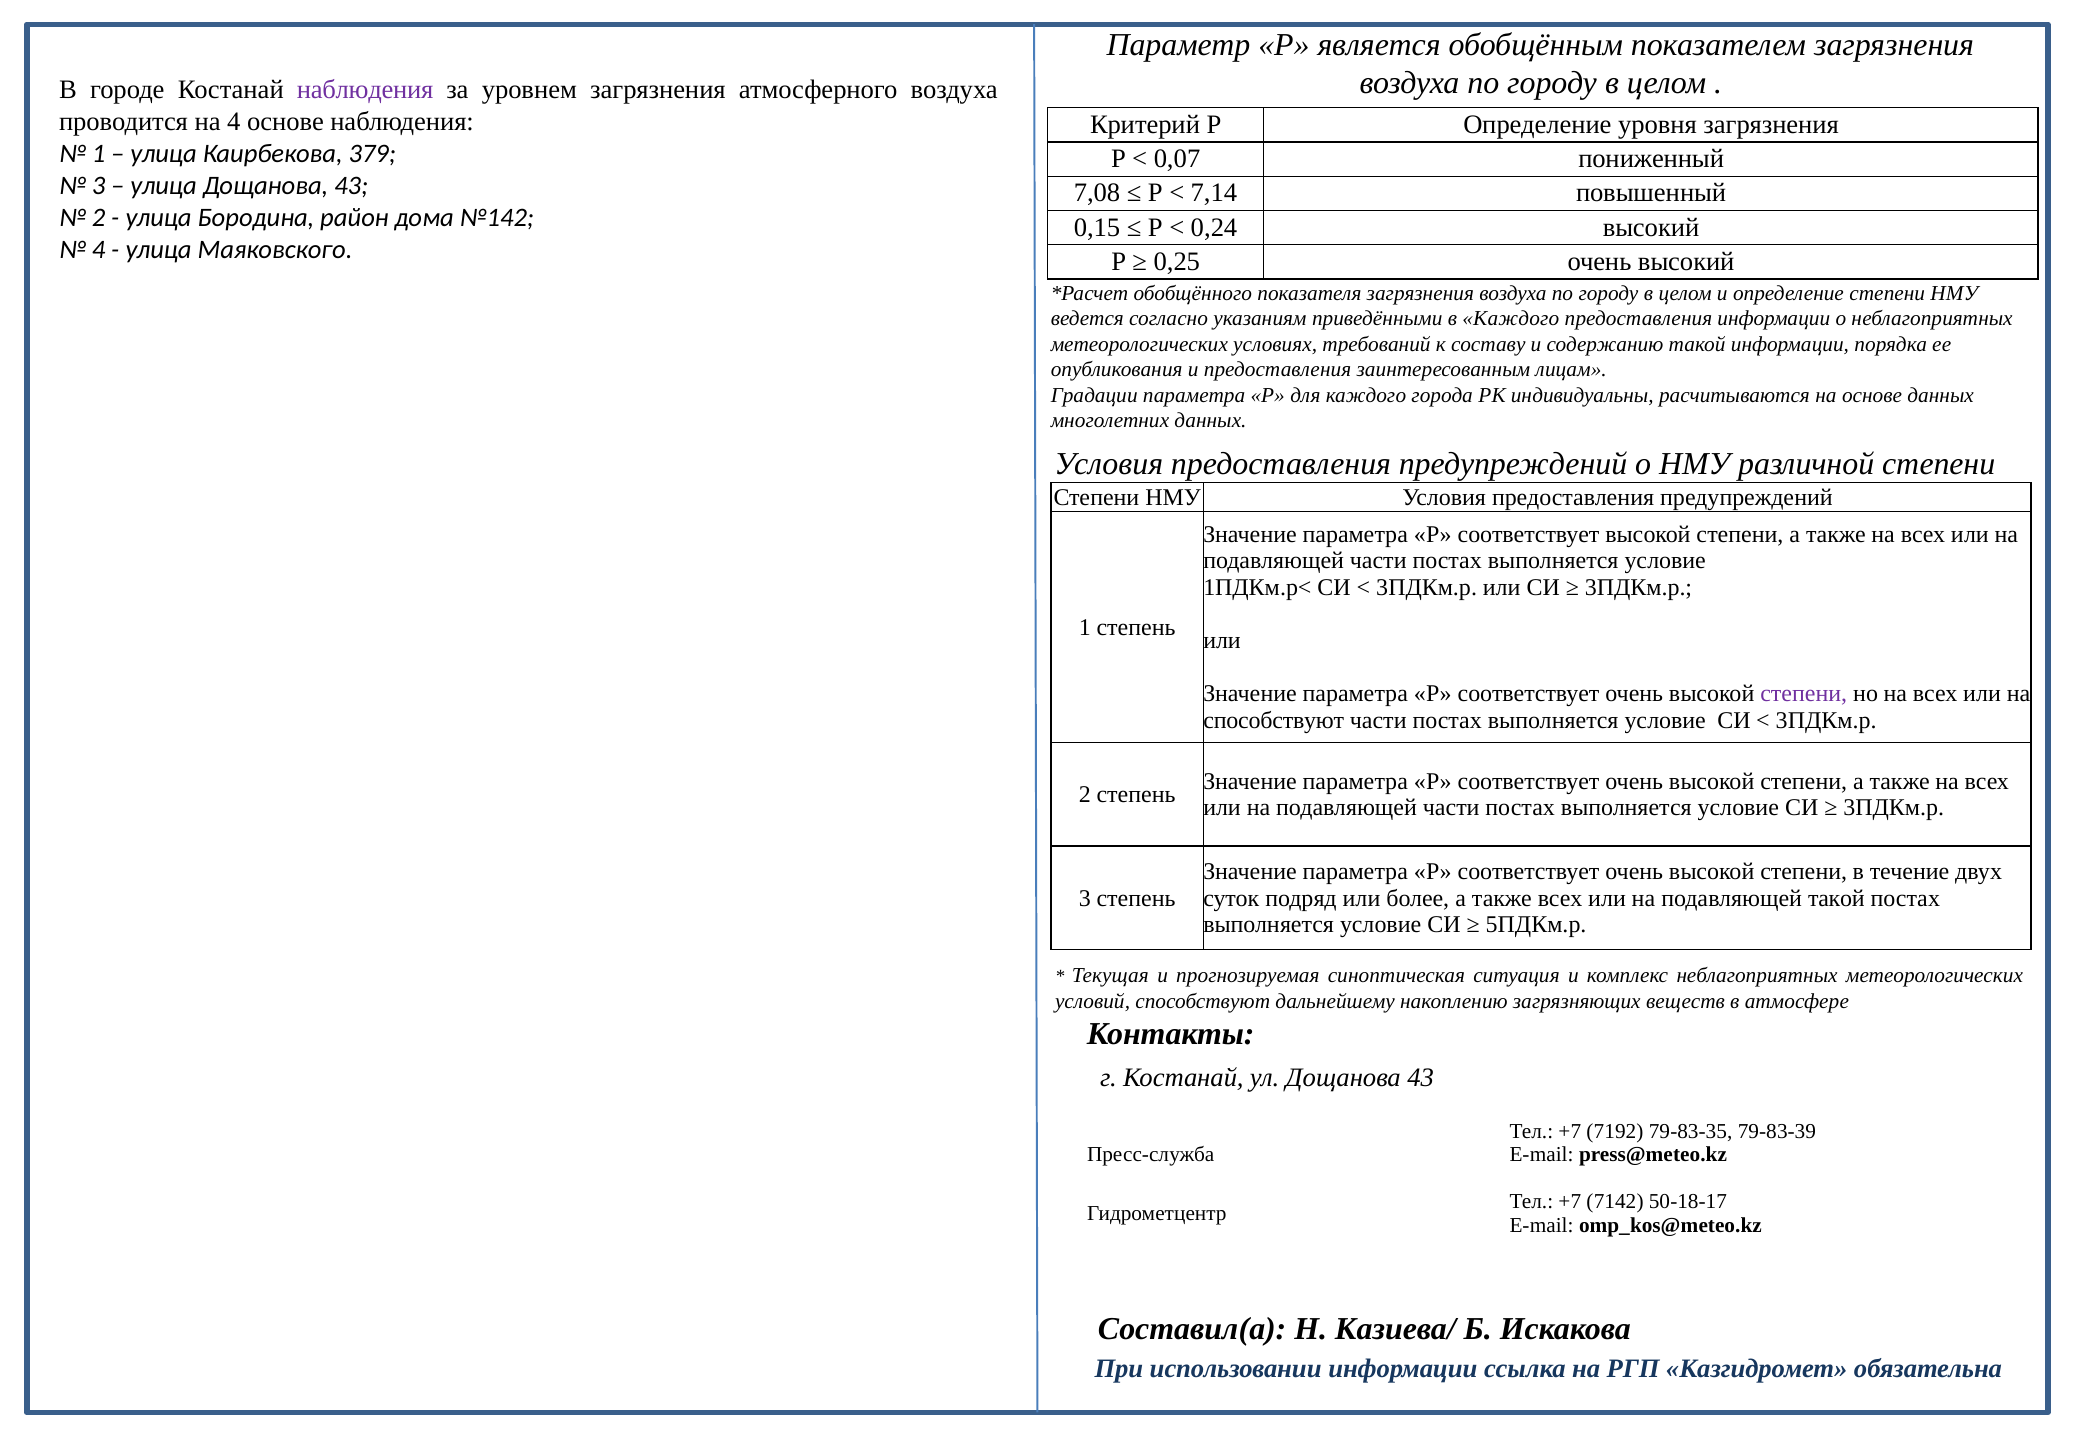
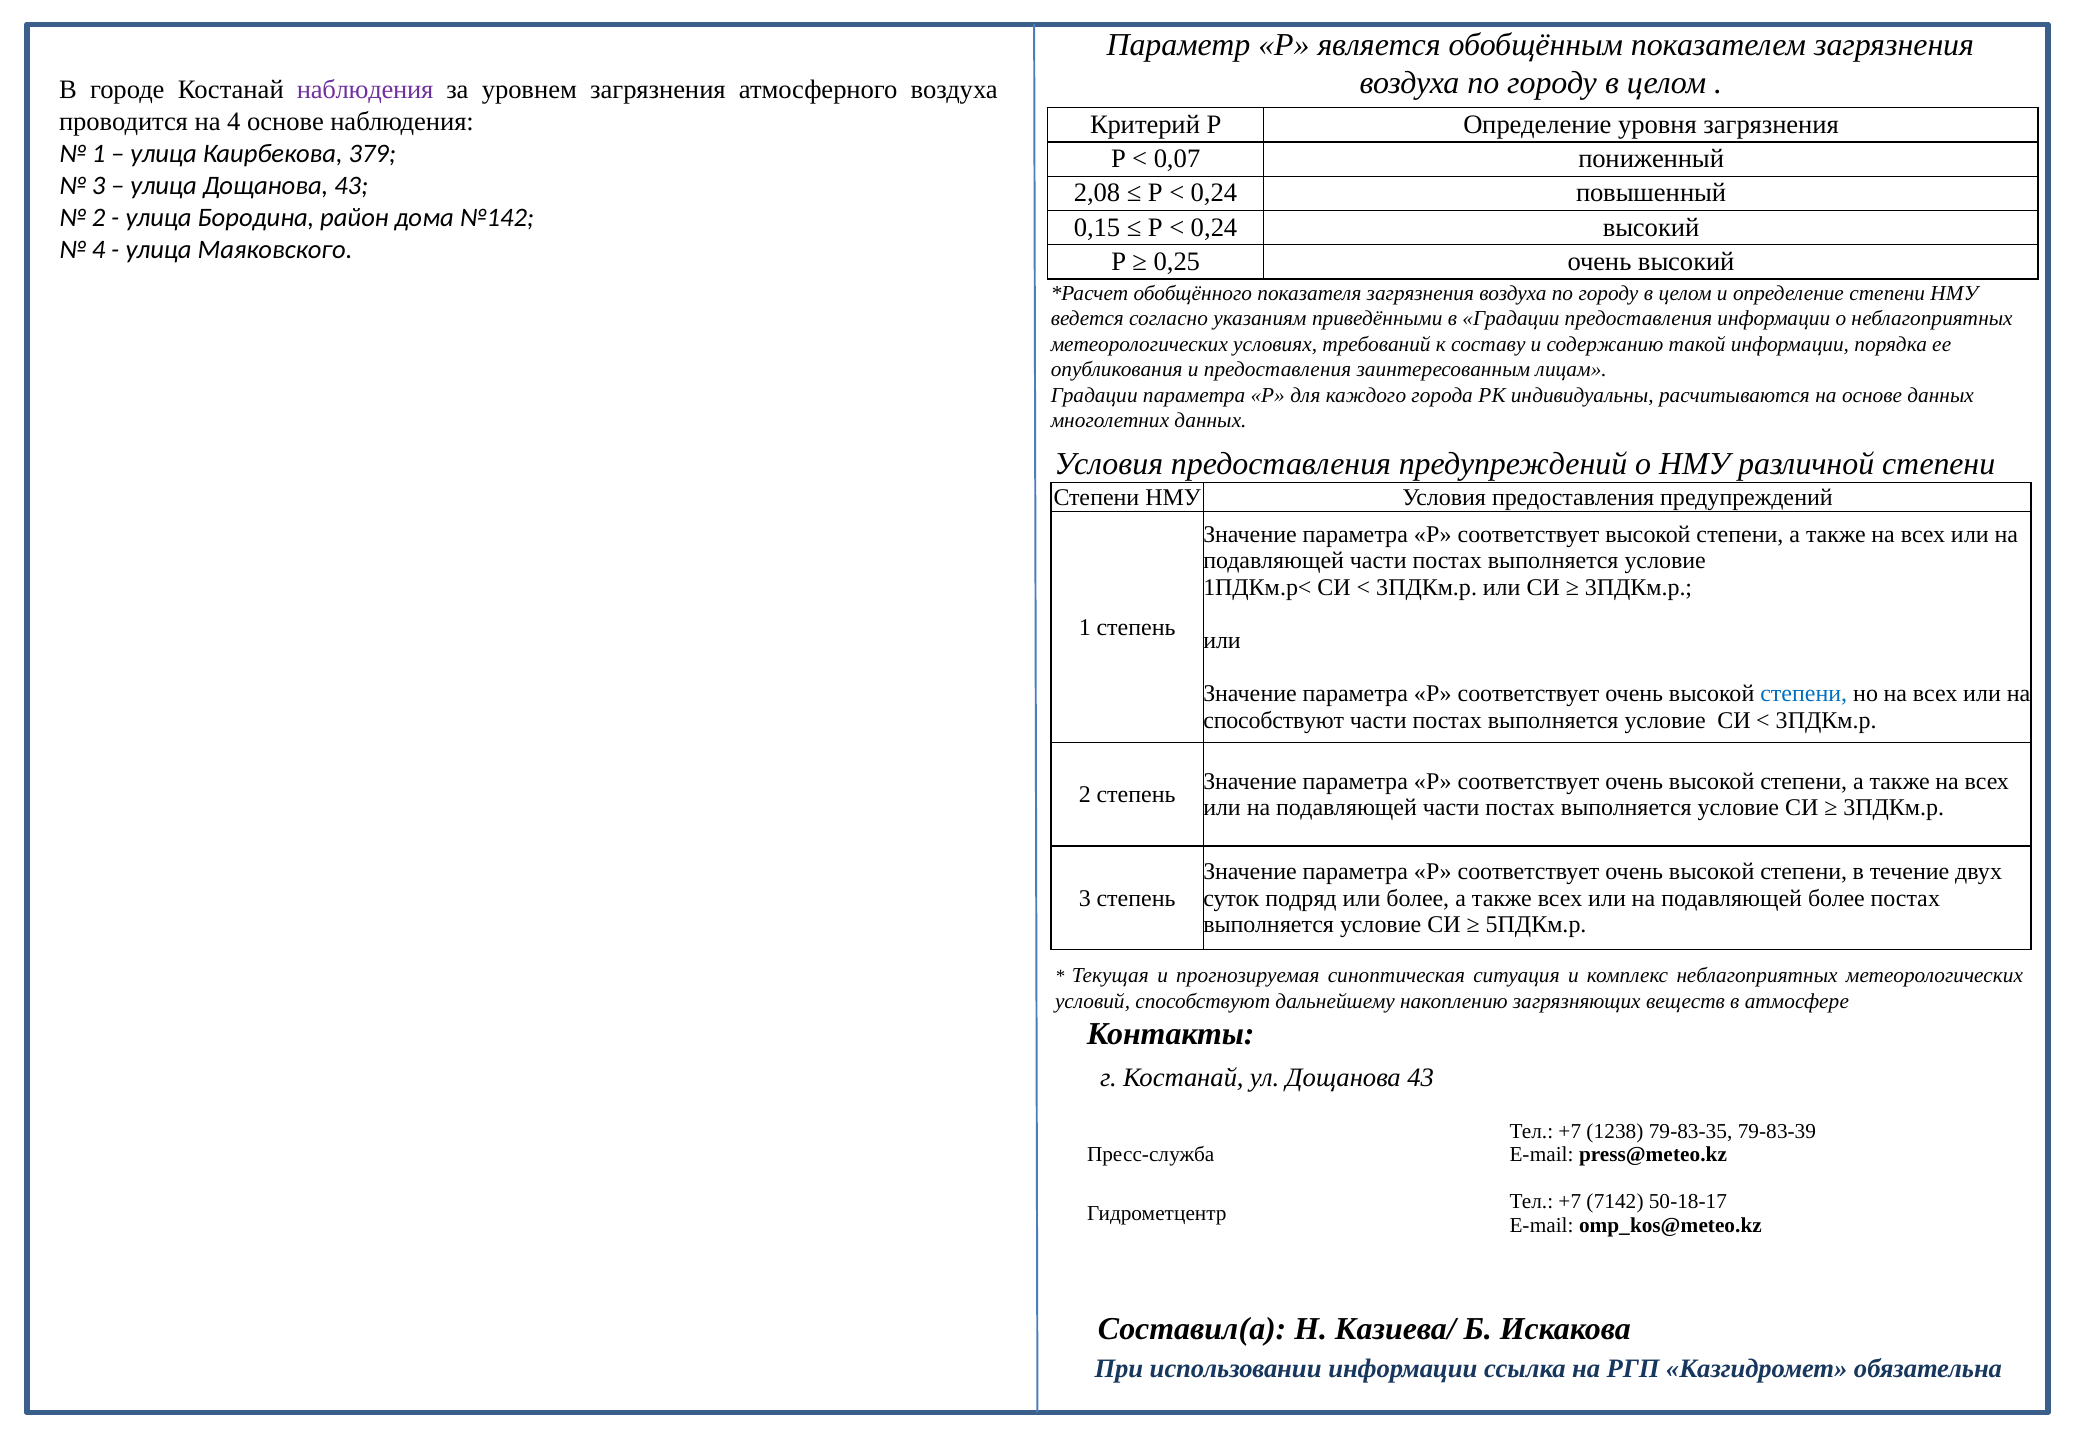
7,08: 7,08 -> 2,08 (1097, 193)
7,14: 7,14 -> 0,24 (1214, 193)
в Каждого: Каждого -> Градации (1511, 319)
степени colour: purple -> blue (1804, 693)
подавляющей такой: такой -> более (1836, 898)
7192: 7192 -> 1238 (1615, 1131)
